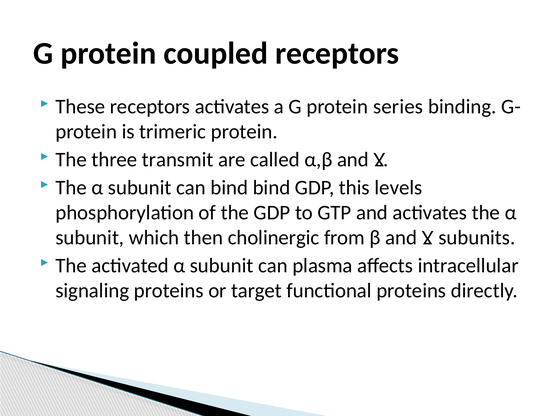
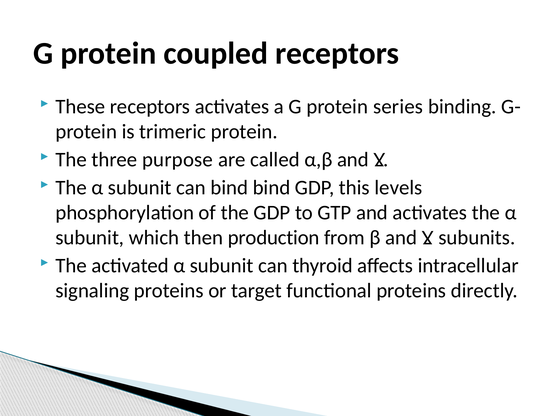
transmit: transmit -> purpose (178, 160)
cholinergic: cholinergic -> production (274, 238)
plasma: plasma -> thyroid (323, 266)
